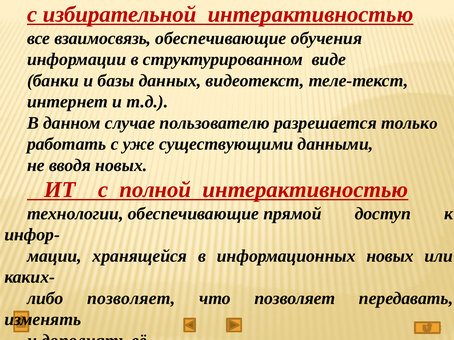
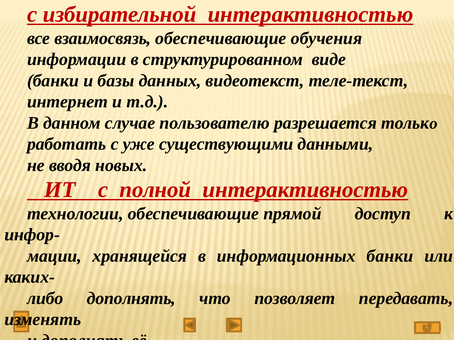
информационных новых: новых -> банки (390, 256)
либо позволяет: позволяет -> дополнять (131, 299)
